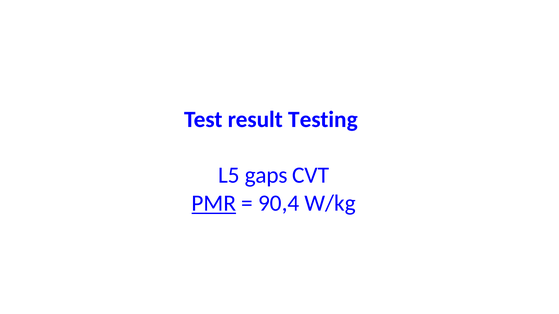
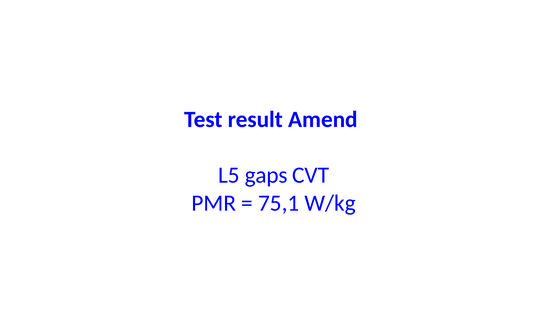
Testing: Testing -> Amend (323, 120)
PMR underline: present -> none (214, 203)
90,4: 90,4 -> 75,1 (279, 203)
